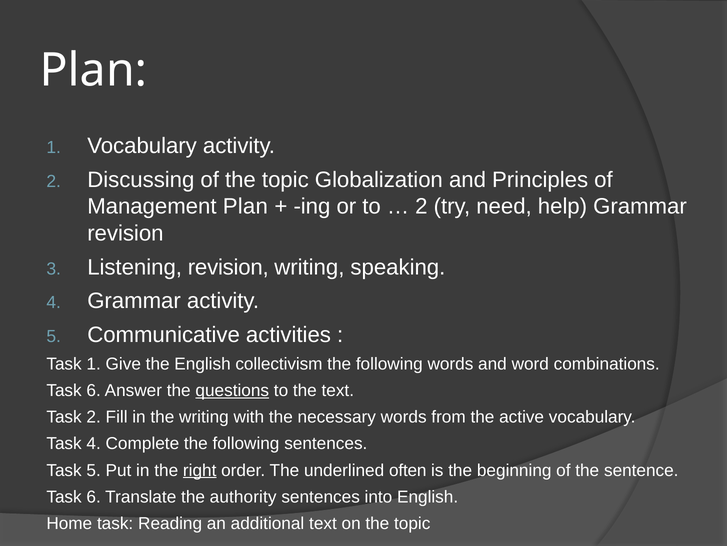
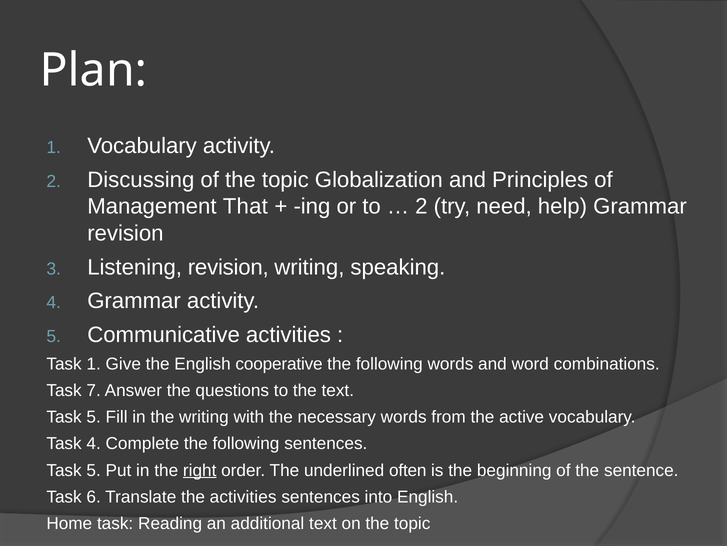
Management Plan: Plan -> That (245, 206)
collectivism: collectivism -> cooperative (279, 364)
6: 6 -> 7 (94, 390)
questions underline: present -> none (232, 390)
2: 2 -> 5 (94, 417)
the authority: authority -> activities (243, 496)
